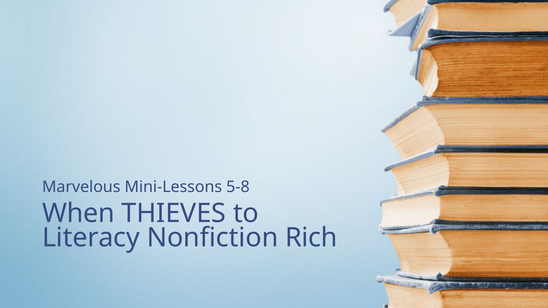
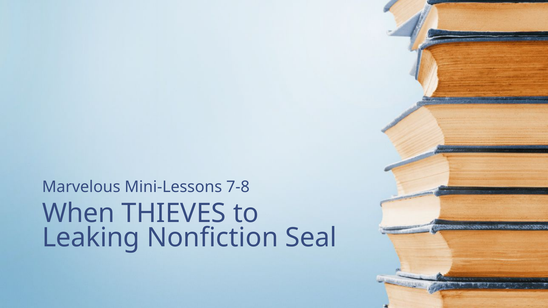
5-8: 5-8 -> 7-8 (238, 187)
Literacy: Literacy -> Leaking (91, 238)
Rich: Rich -> Seal (311, 238)
